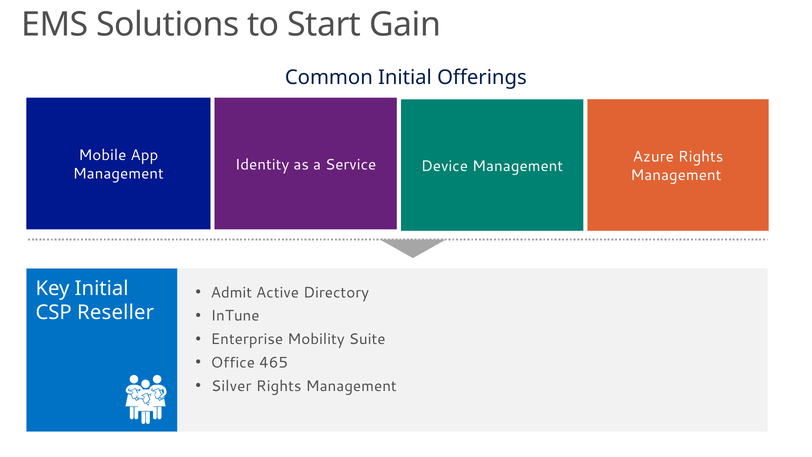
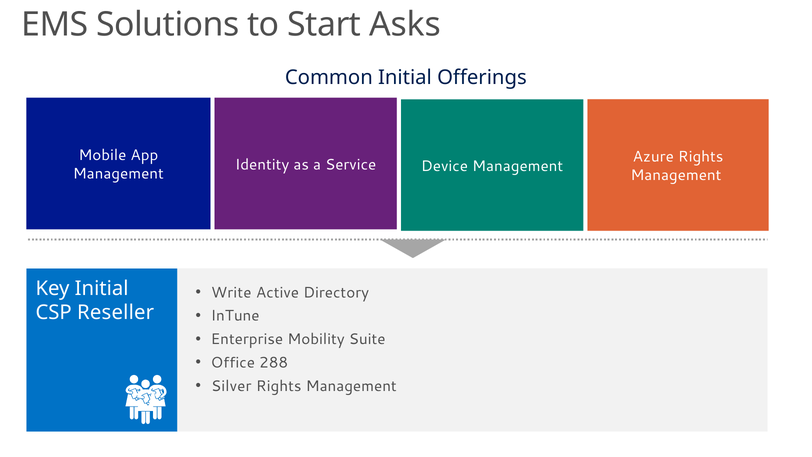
Gain: Gain -> Asks (405, 25)
Admit: Admit -> Write (231, 292)
465: 465 -> 288 (274, 362)
